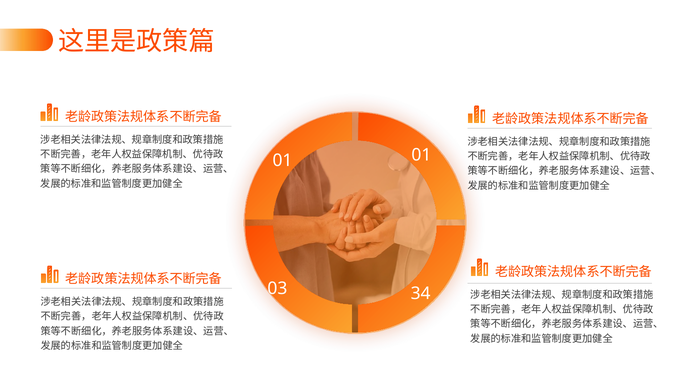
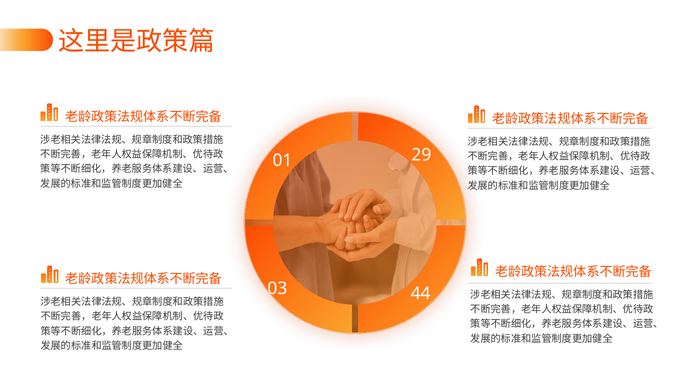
01 01: 01 -> 29 (421, 155)
34: 34 -> 44 (421, 293)
